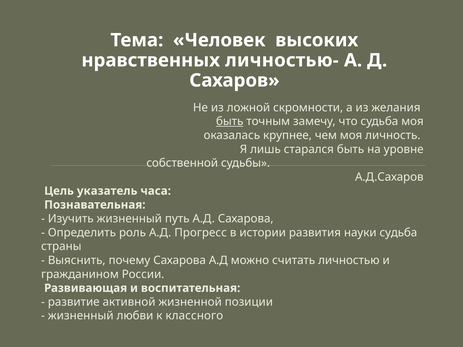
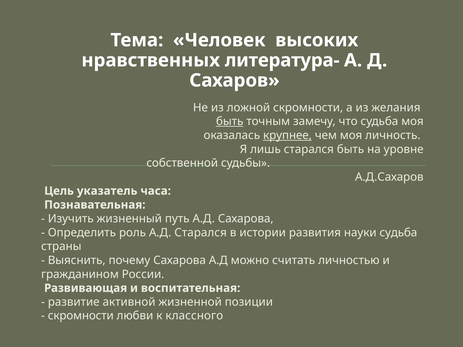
личностью-: личностью- -> литература- (282, 60)
крупнее underline: none -> present (287, 135)
А.Д Прогресс: Прогресс -> Старался (201, 233)
жизненный: жизненный -> скромности (81, 316)
